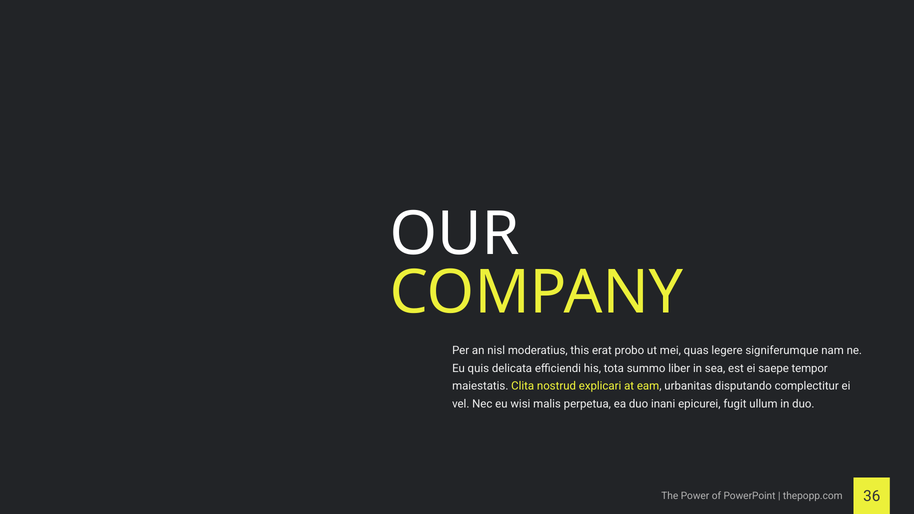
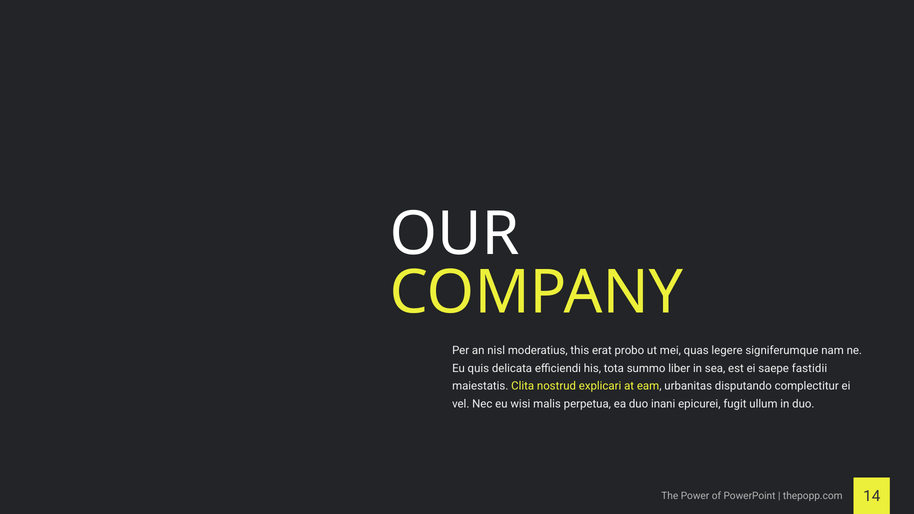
tempor: tempor -> fastidii (810, 368)
36: 36 -> 14 (872, 496)
